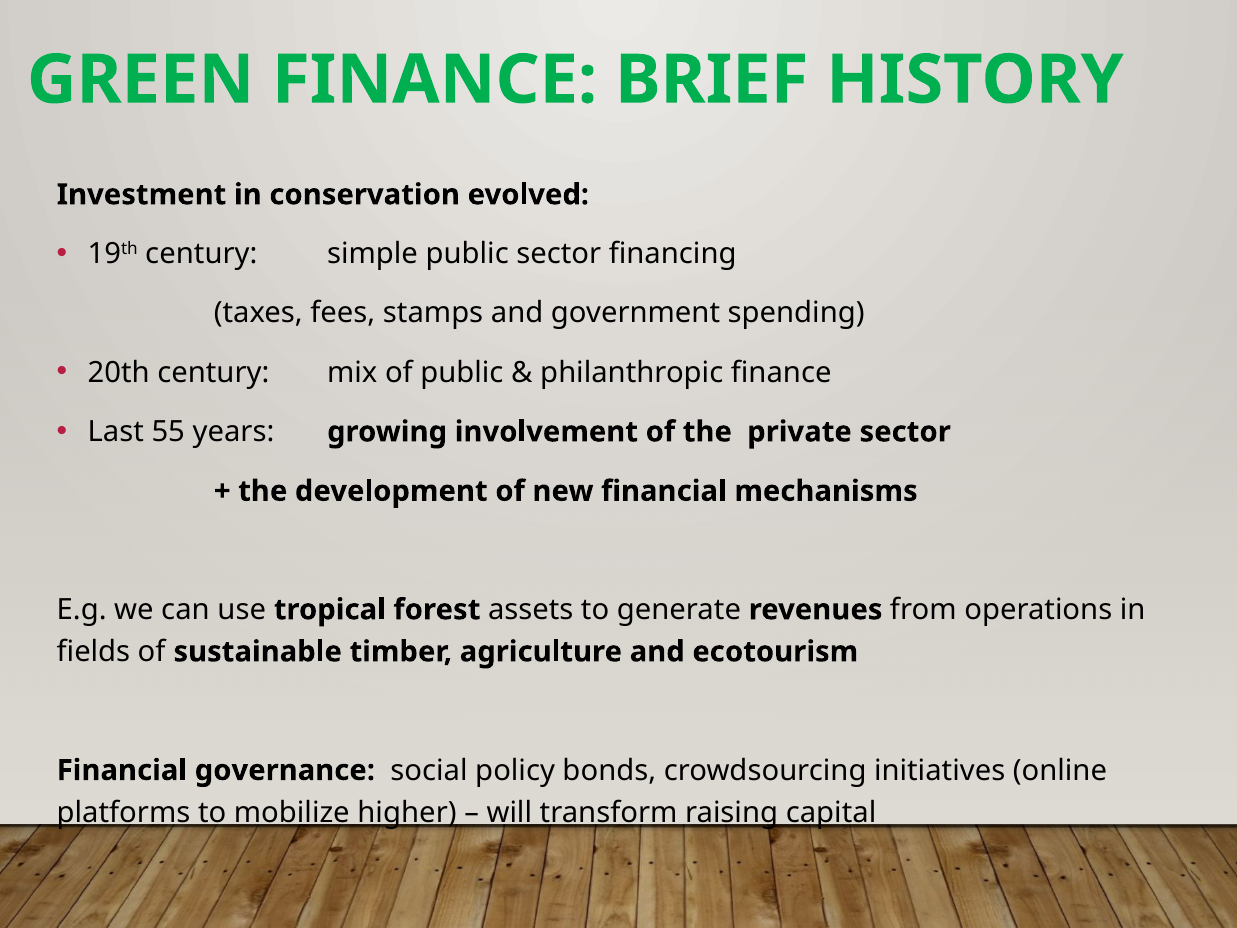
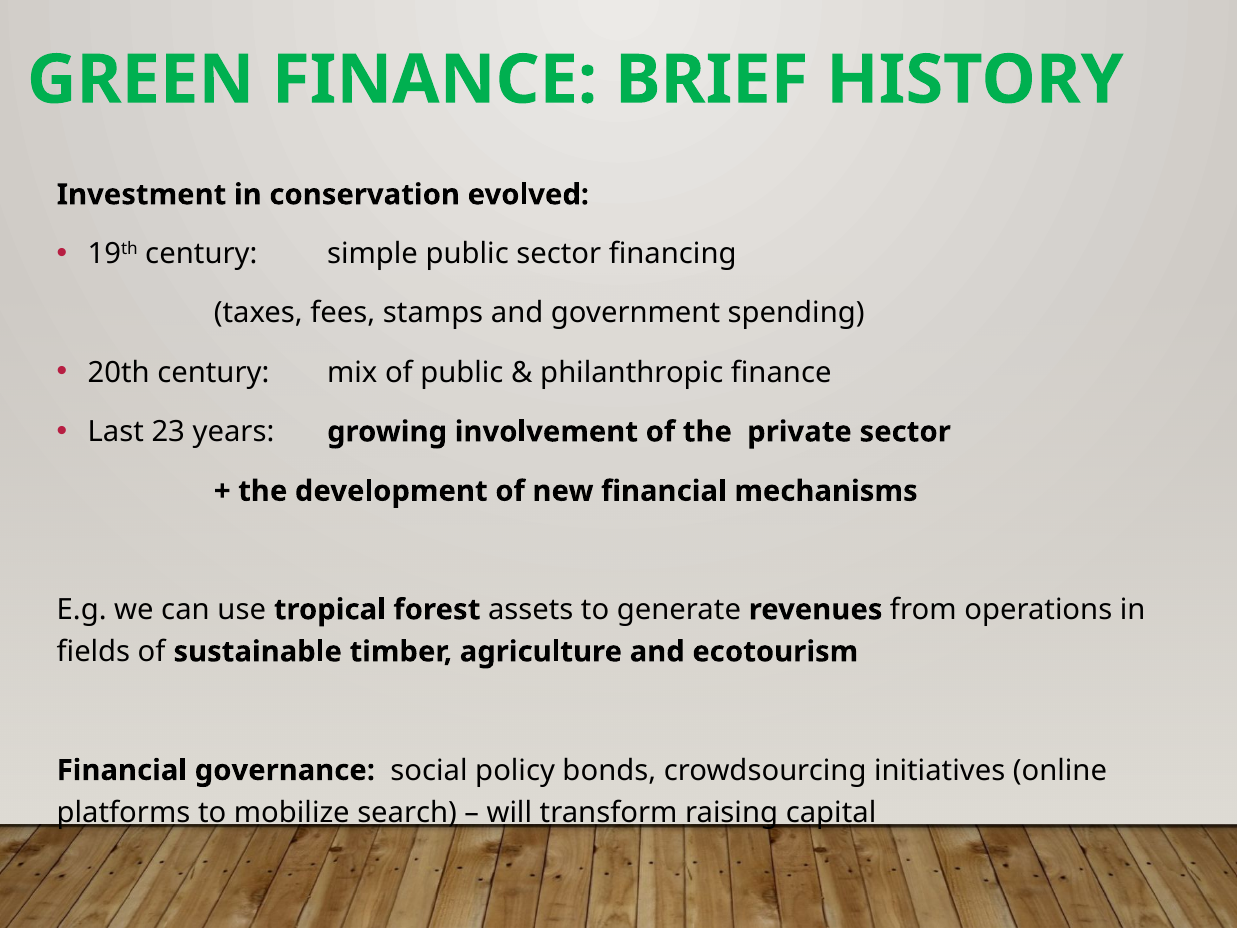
55: 55 -> 23 (168, 432)
higher: higher -> search (407, 812)
